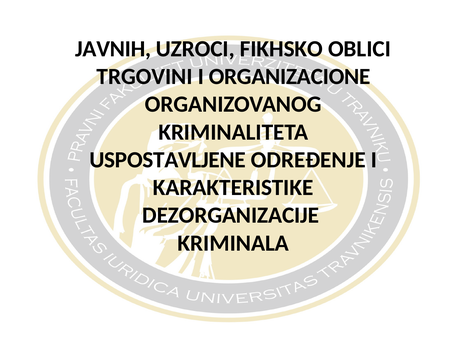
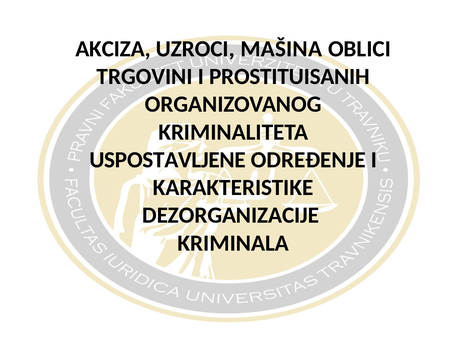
JAVNIH: JAVNIH -> AKCIZA (113, 49)
FIKHSKO: FIKHSKO -> MAŠINA (281, 49)
ORGANIZACIONE: ORGANIZACIONE -> PROSTITUISANIH (290, 77)
